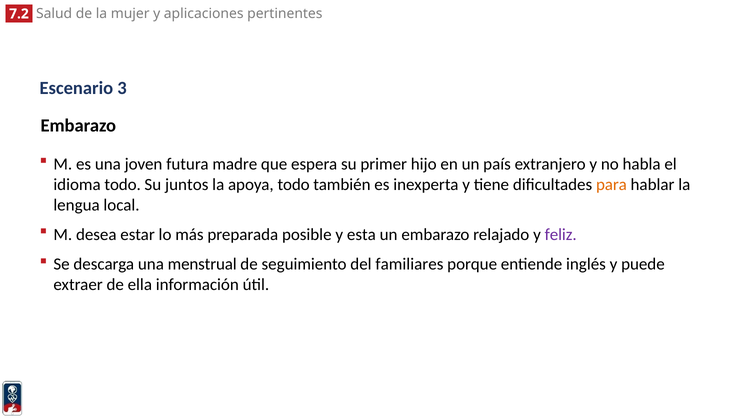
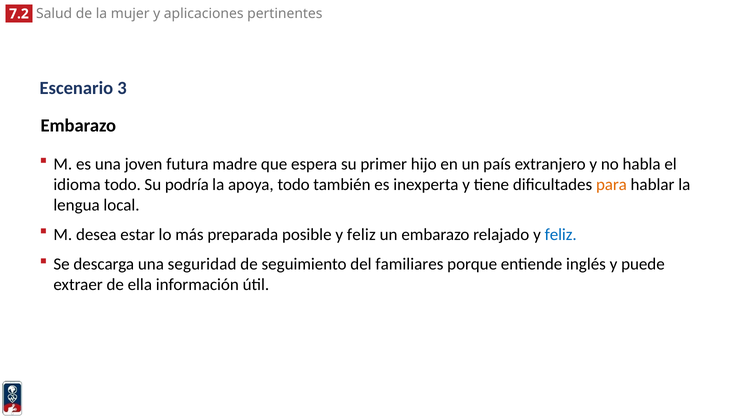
juntos: juntos -> podría (187, 184)
posible y esta: esta -> feliz (361, 234)
feliz colour: purple -> blue (561, 234)
menstrual: menstrual -> seguridad (202, 264)
